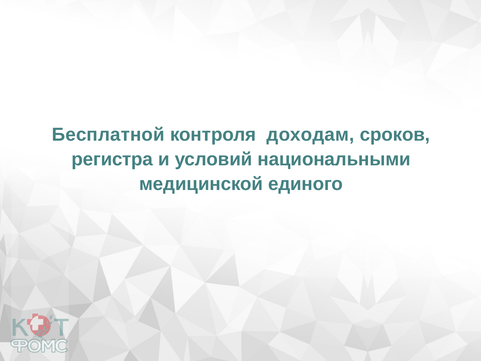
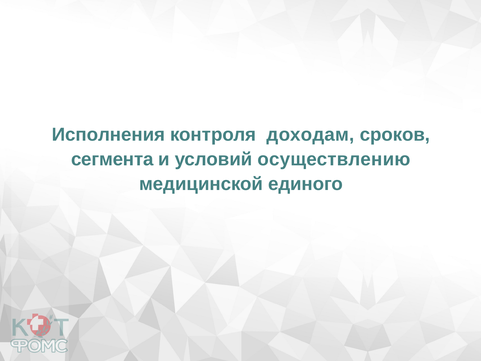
Бесплатной: Бесплатной -> Исполнения (108, 135)
регистра: регистра -> сегмента (112, 159)
национальными: национальными -> осуществлению (334, 159)
